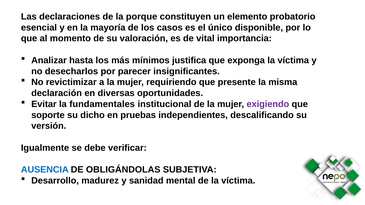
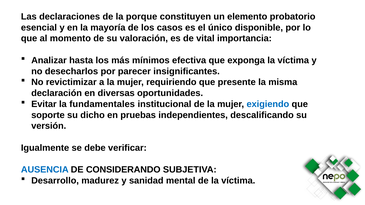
justifica: justifica -> efectiva (189, 60)
exigiendo colour: purple -> blue (268, 104)
OBLIGÁNDOLAS: OBLIGÁNDOLAS -> CONSIDERANDO (123, 170)
